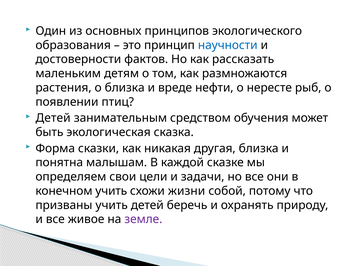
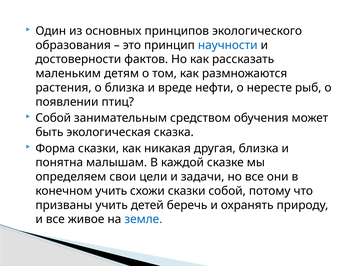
Детей: Детей -> Собой (53, 118)
схожи жизни: жизни -> сказки (187, 191)
земле colour: purple -> blue (143, 220)
